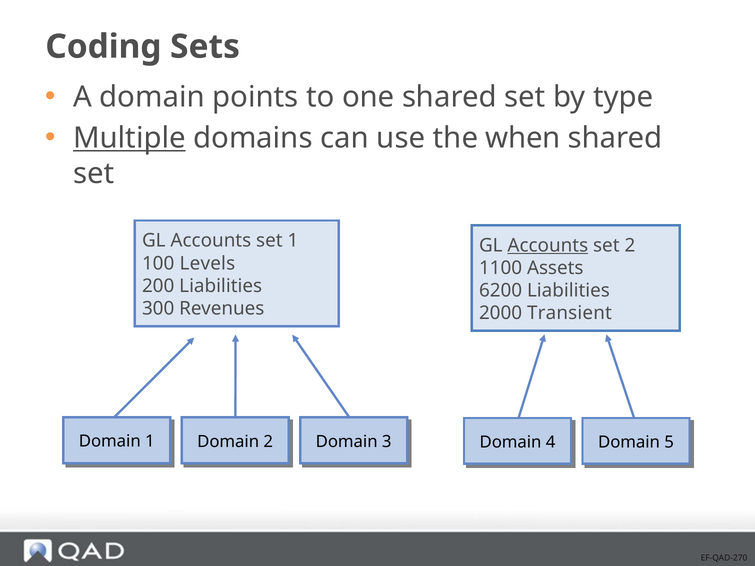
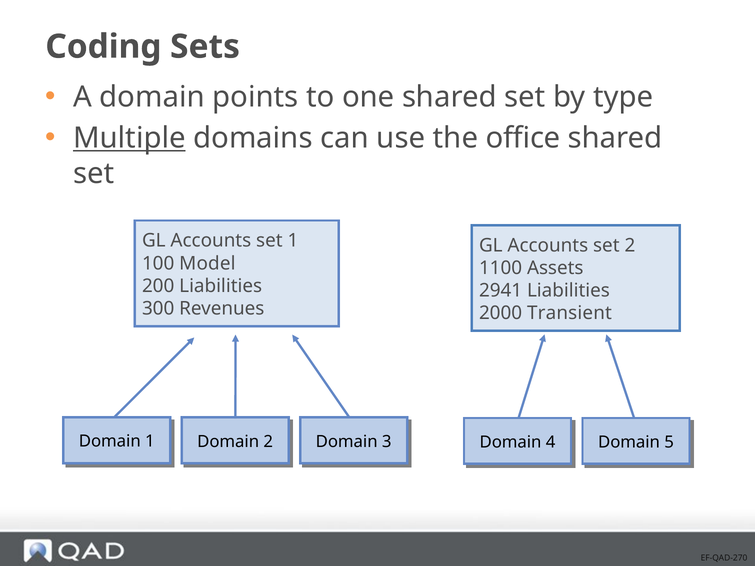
when: when -> office (523, 138)
Accounts underline: present -> none (548, 245)
Levels: Levels -> Model (207, 263)
6200: 6200 -> 2941 (501, 291)
